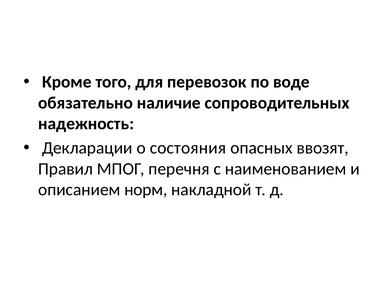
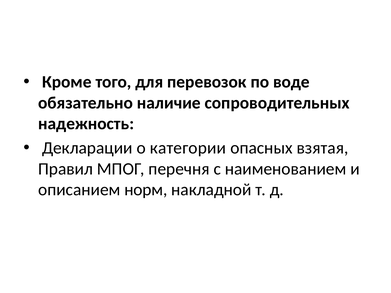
состояния: состояния -> категории (188, 148)
ввозят: ввозят -> взятая (323, 148)
